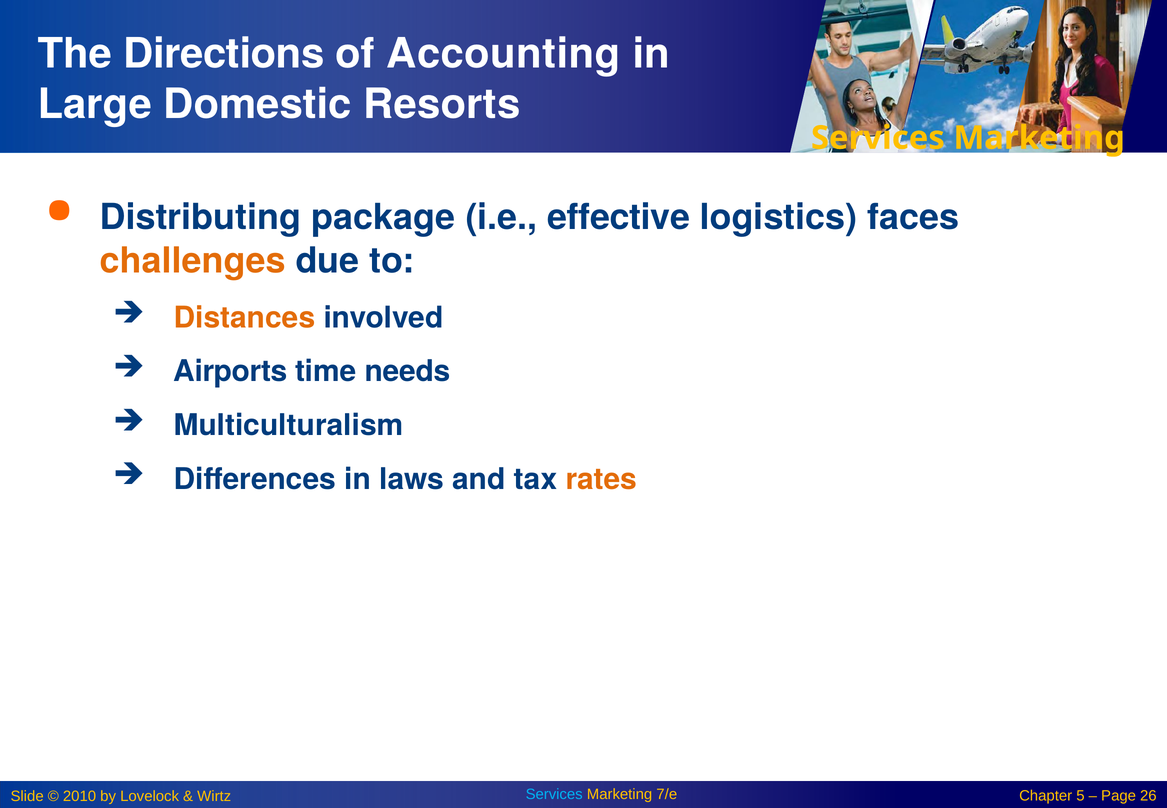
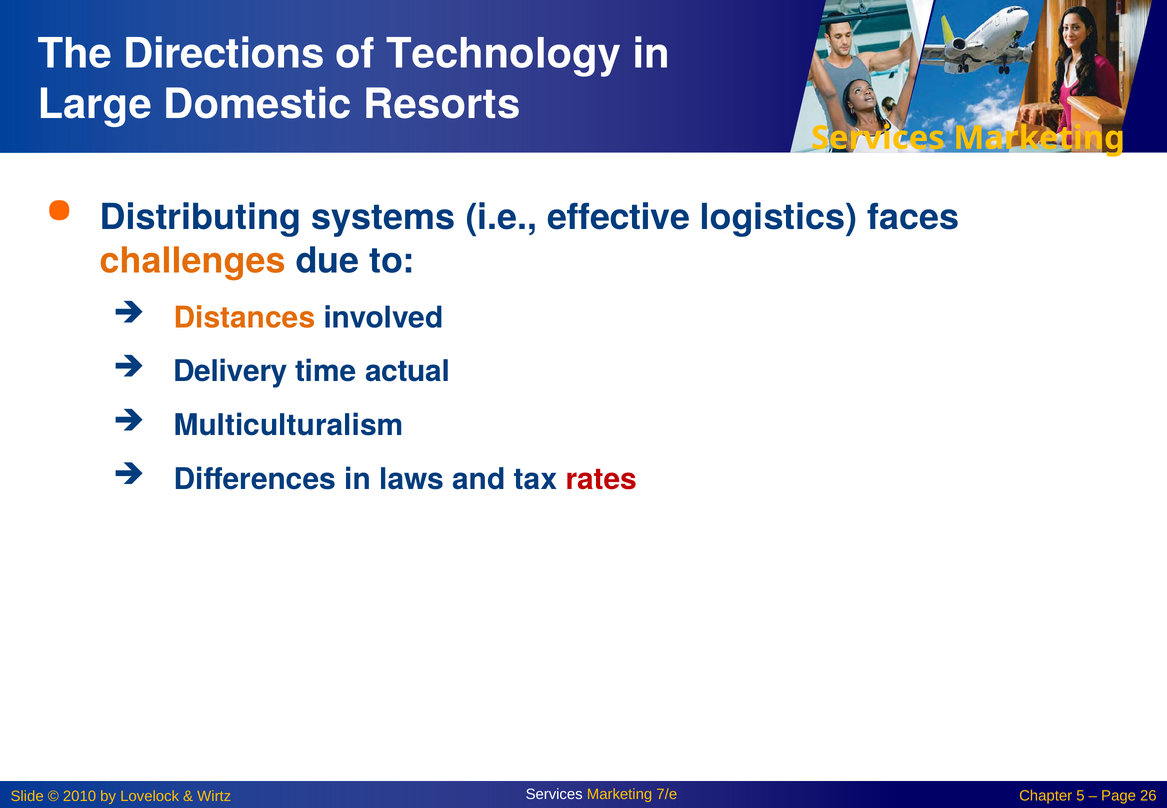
Accounting: Accounting -> Technology (504, 54)
package: package -> systems (383, 218)
Airports: Airports -> Delivery (230, 372)
needs: needs -> actual (408, 372)
rates colour: orange -> red (601, 479)
Services colour: light blue -> white (554, 795)
